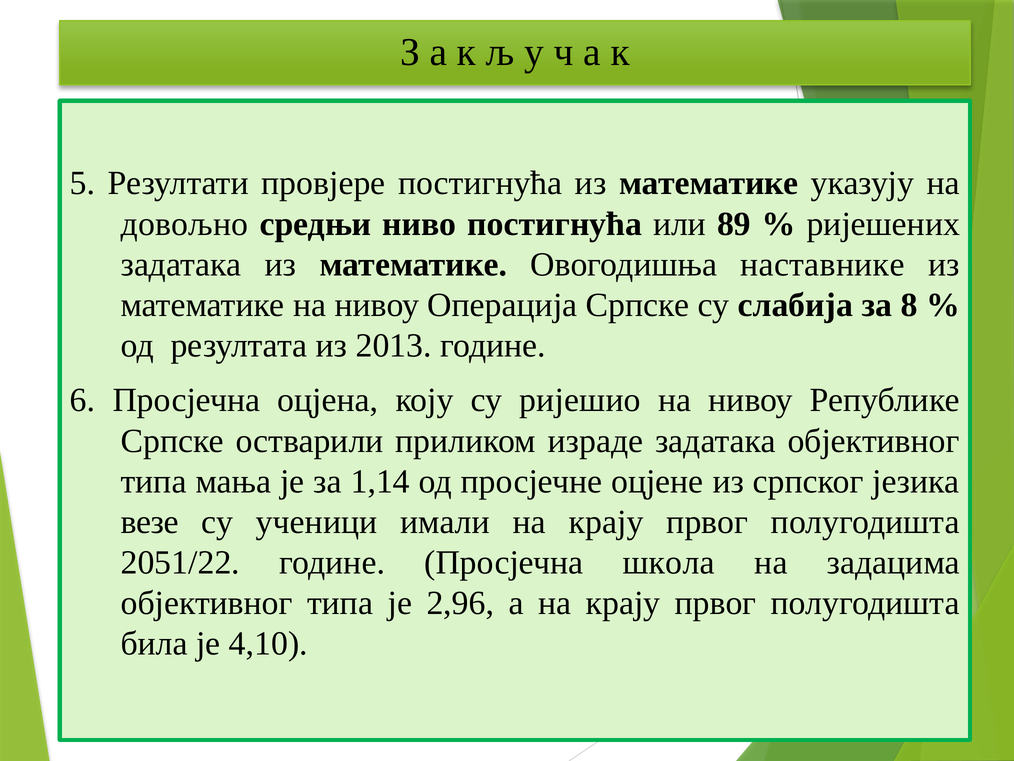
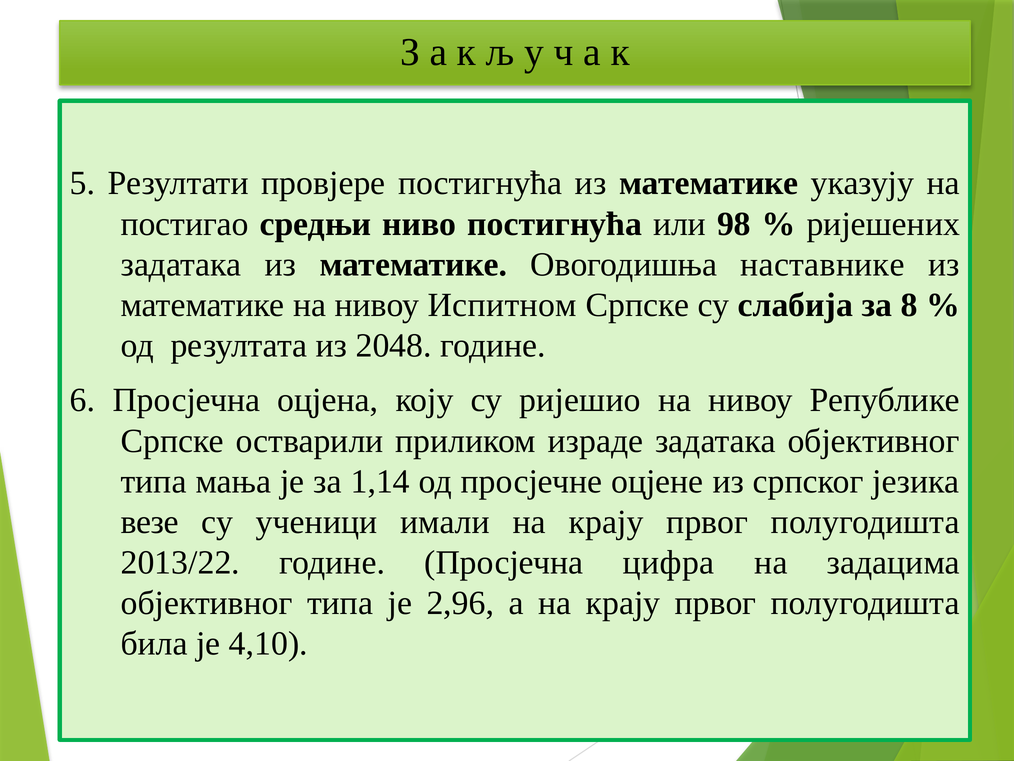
довољно: довољно -> постигао (185, 224)
89: 89 -> 98 (734, 224)
Операција: Операција -> Испитном (502, 305)
2013: 2013 -> 2048 (394, 345)
2051/22: 2051/22 -> 2013/22 (180, 562)
школа: школа -> цифра (669, 562)
